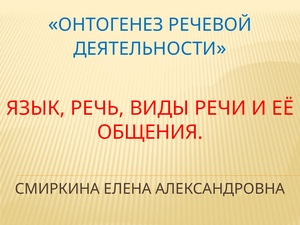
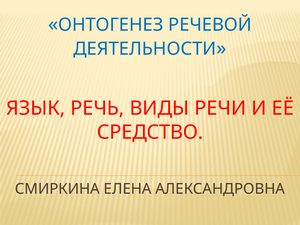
ОБЩЕНИЯ: ОБЩЕНИЯ -> СРЕДСТВО (150, 132)
